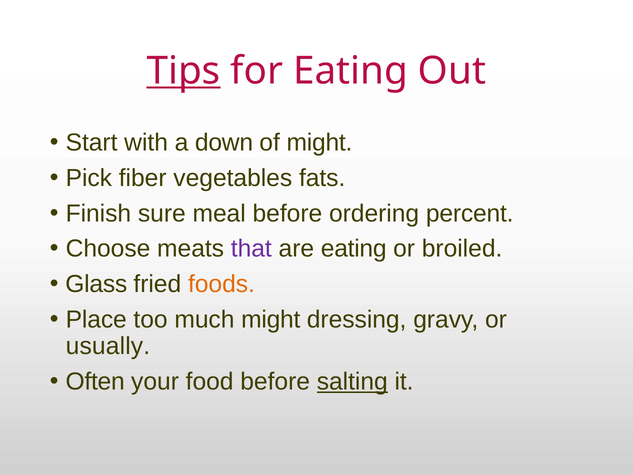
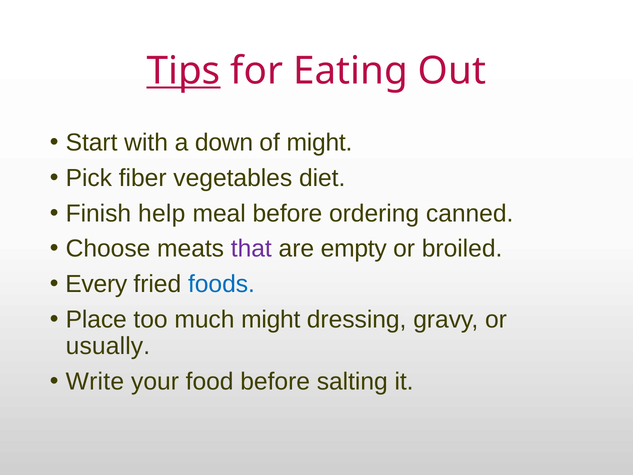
fats: fats -> diet (322, 178)
sure: sure -> help (162, 213)
percent: percent -> canned (470, 213)
are eating: eating -> empty (354, 249)
Glass: Glass -> Every (96, 284)
foods colour: orange -> blue (221, 284)
Often: Often -> Write (95, 381)
salting underline: present -> none (352, 381)
